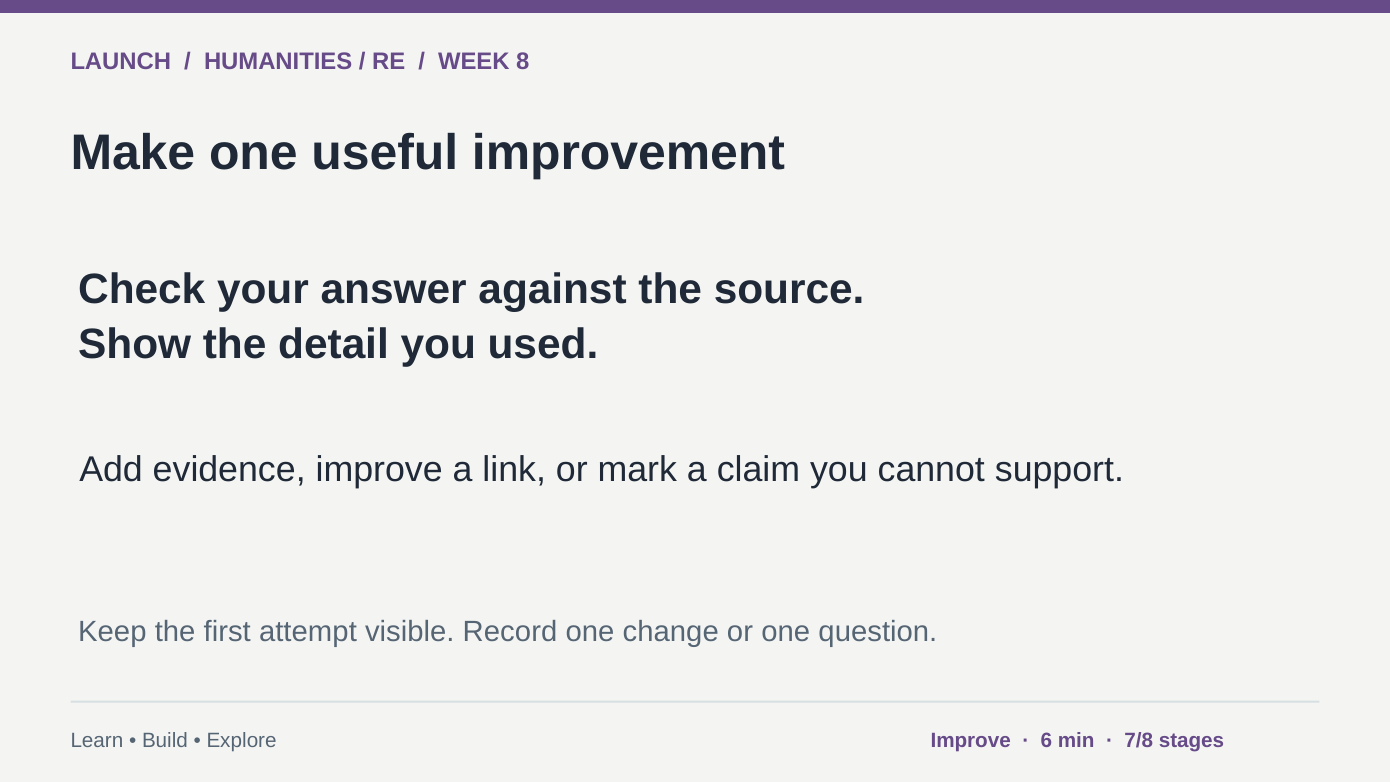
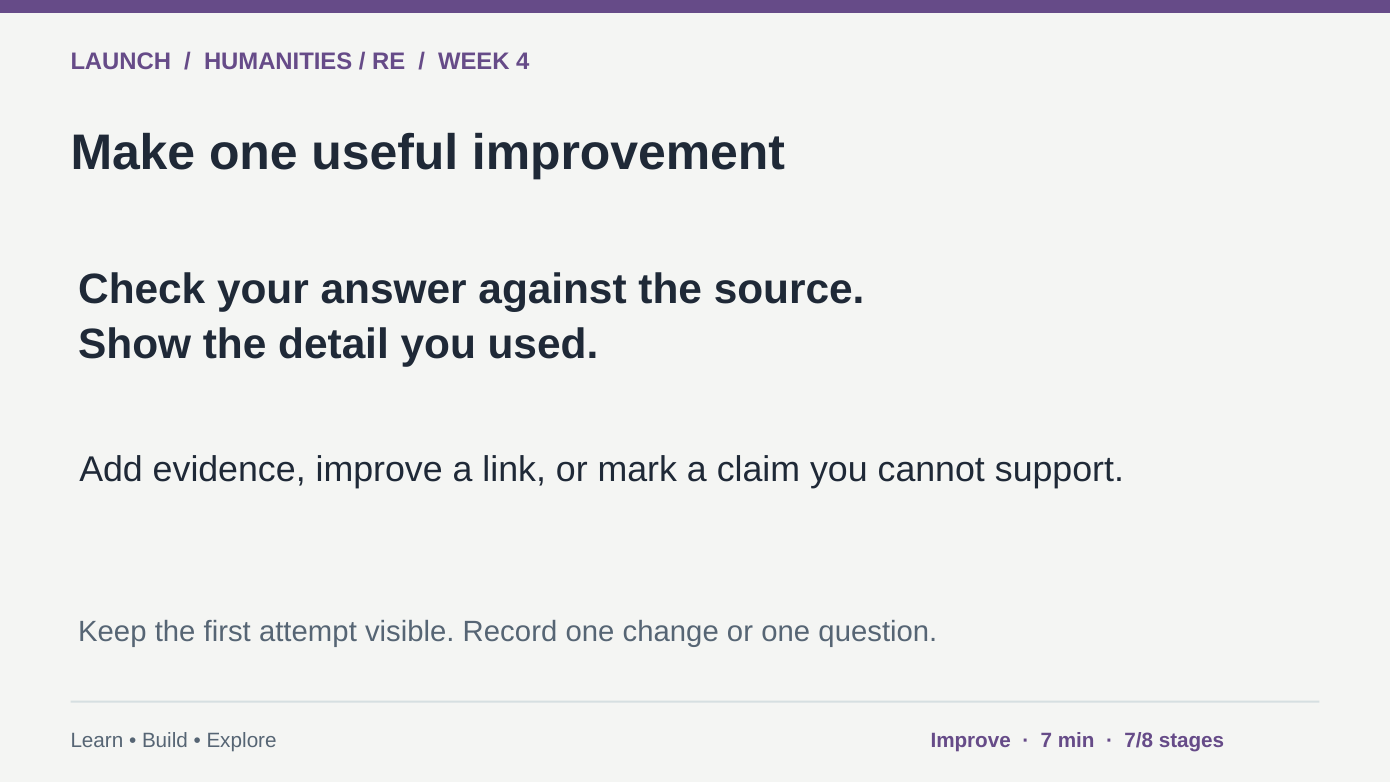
8: 8 -> 4 (523, 62)
6: 6 -> 7 (1046, 740)
